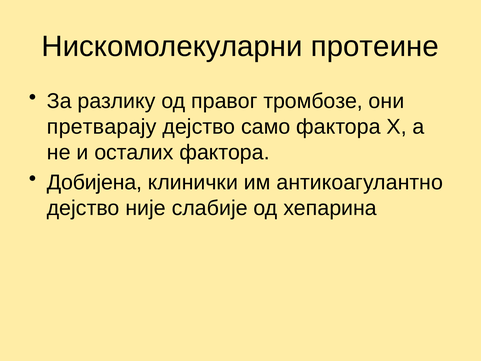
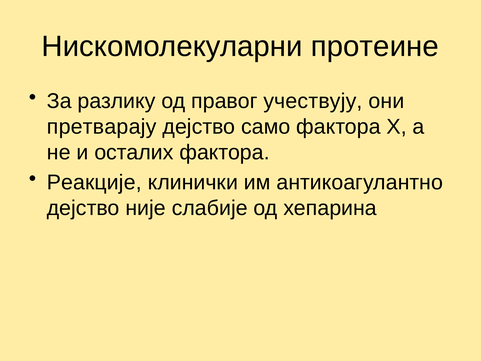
тромбозе: тромбозе -> учествују (313, 101)
Добијена: Добијена -> Реакције (94, 182)
